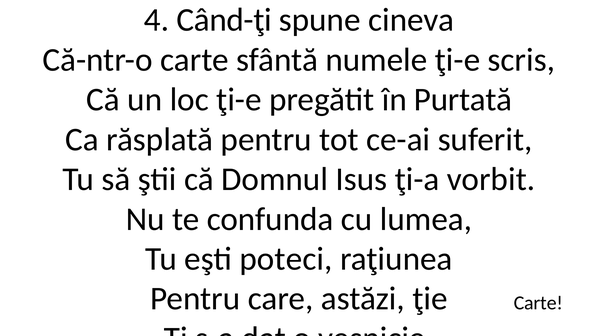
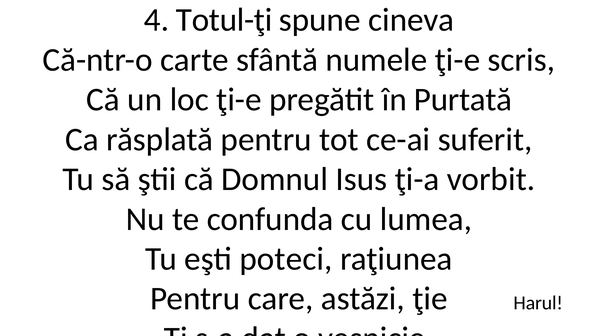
Când-ţi: Când-ţi -> Totul-ţi (224, 20)
Carte: Carte -> Harul (538, 303)
